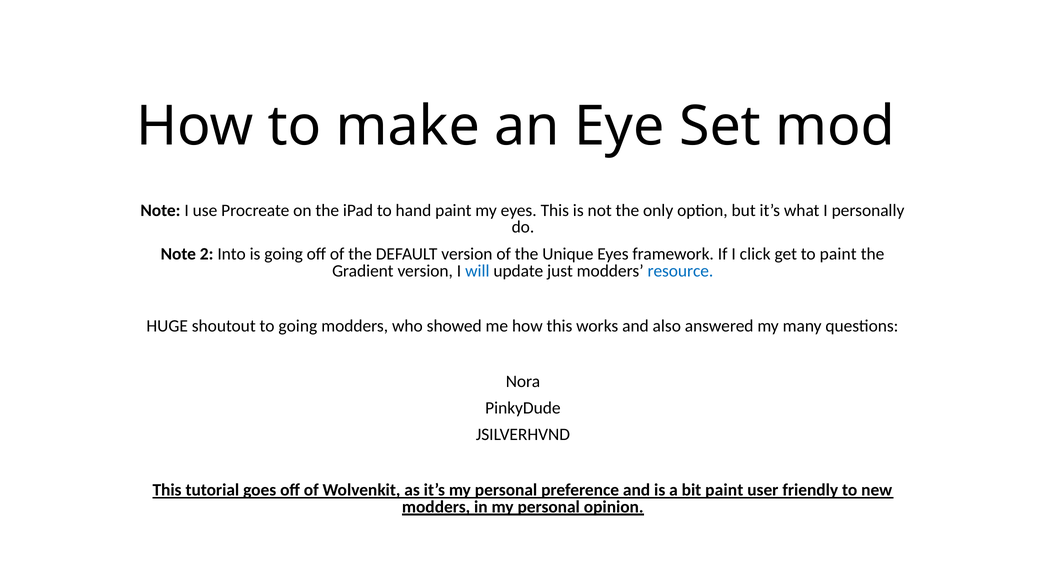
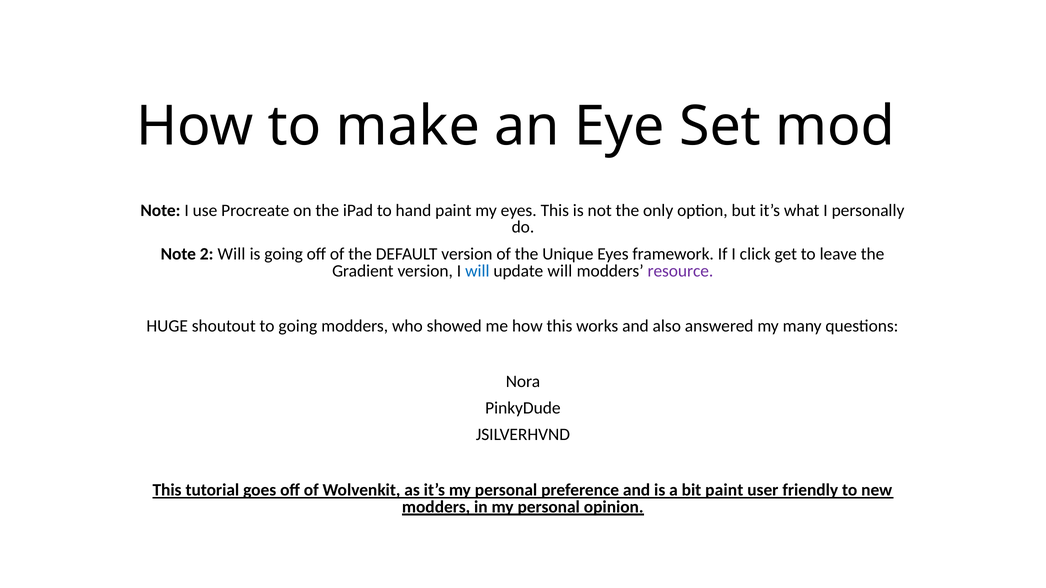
2 Into: Into -> Will (231, 254)
to paint: paint -> leave (838, 254)
update just: just -> will (560, 271)
resource colour: blue -> purple (680, 271)
